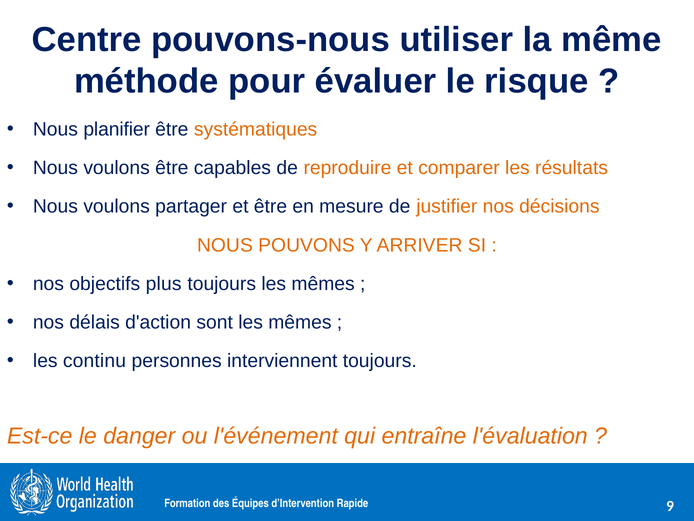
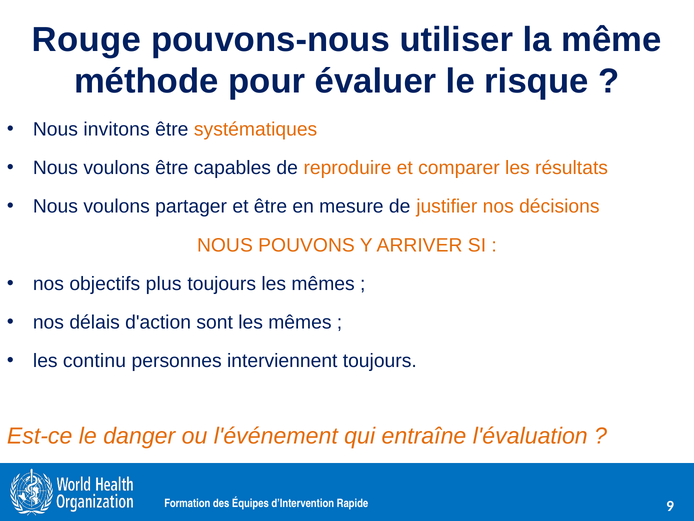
Centre: Centre -> Rouge (86, 40)
planifier: planifier -> invitons (117, 129)
